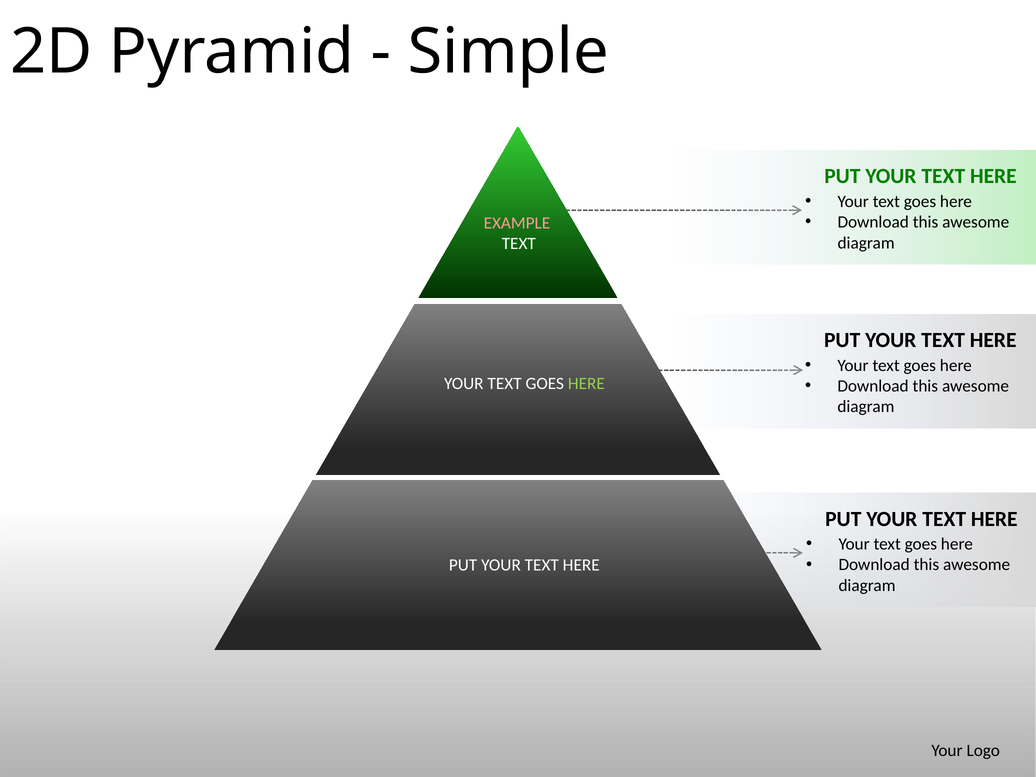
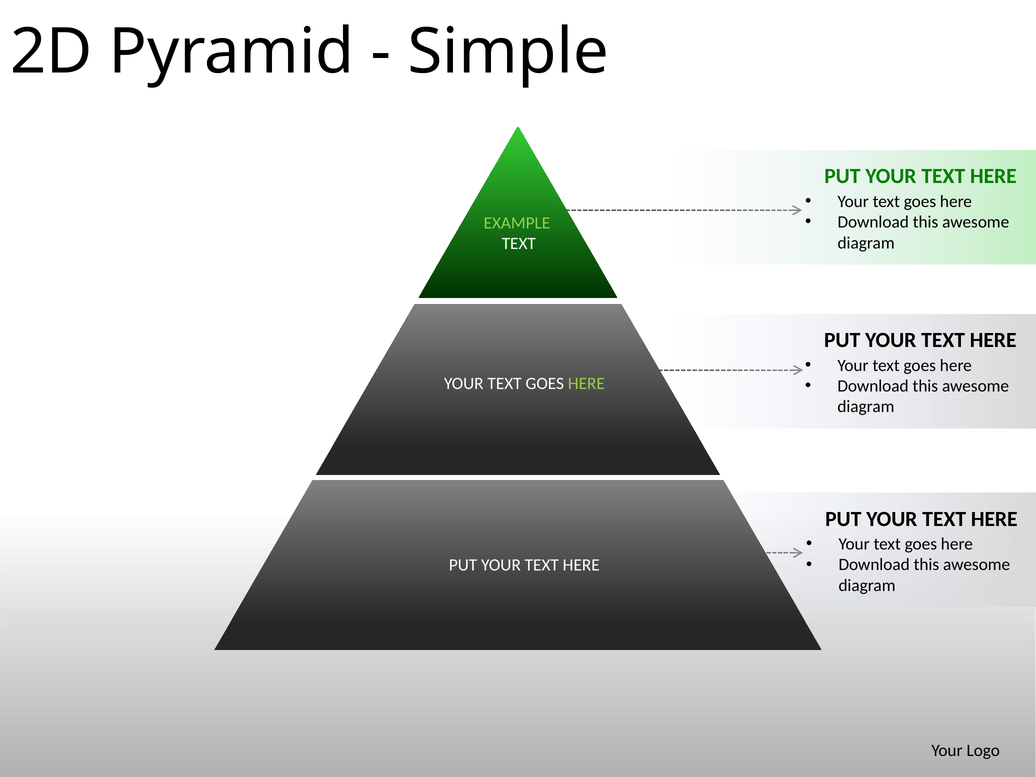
EXAMPLE colour: pink -> light green (517, 223)
